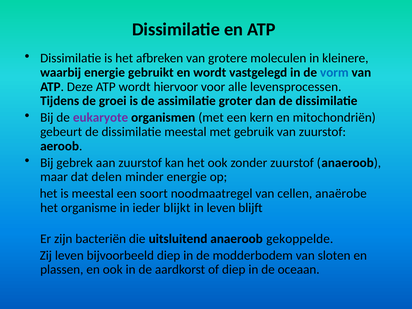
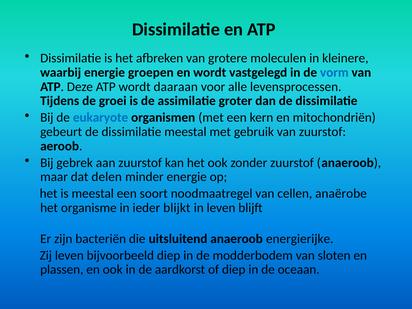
gebruikt: gebruikt -> groepen (151, 73)
hiervoor: hiervoor -> daaraan (176, 87)
eukaryote colour: purple -> blue (101, 118)
gekoppelde: gekoppelde -> energierijke (300, 239)
